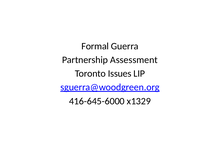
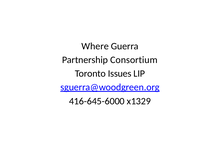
Formal: Formal -> Where (95, 46)
Assessment: Assessment -> Consortium (134, 60)
